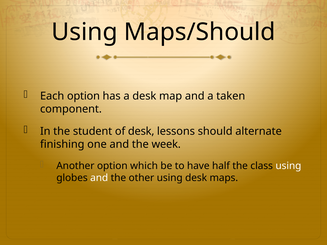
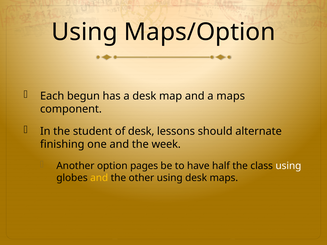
Maps/Should: Maps/Should -> Maps/Option (200, 32)
Each option: option -> begun (83, 96)
a taken: taken -> maps (231, 96)
which: which -> pages (144, 166)
and colour: white -> yellow (99, 178)
